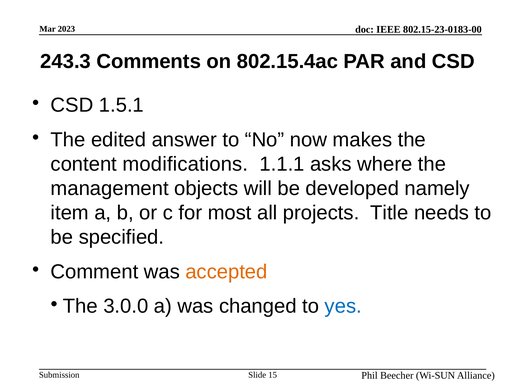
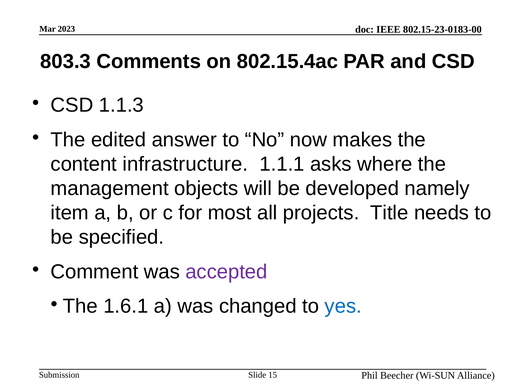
243.3: 243.3 -> 803.3 (66, 61)
1.5.1: 1.5.1 -> 1.1.3 (121, 105)
modifications: modifications -> infrastructure (185, 164)
accepted colour: orange -> purple (226, 271)
3.0.0: 3.0.0 -> 1.6.1 (126, 306)
